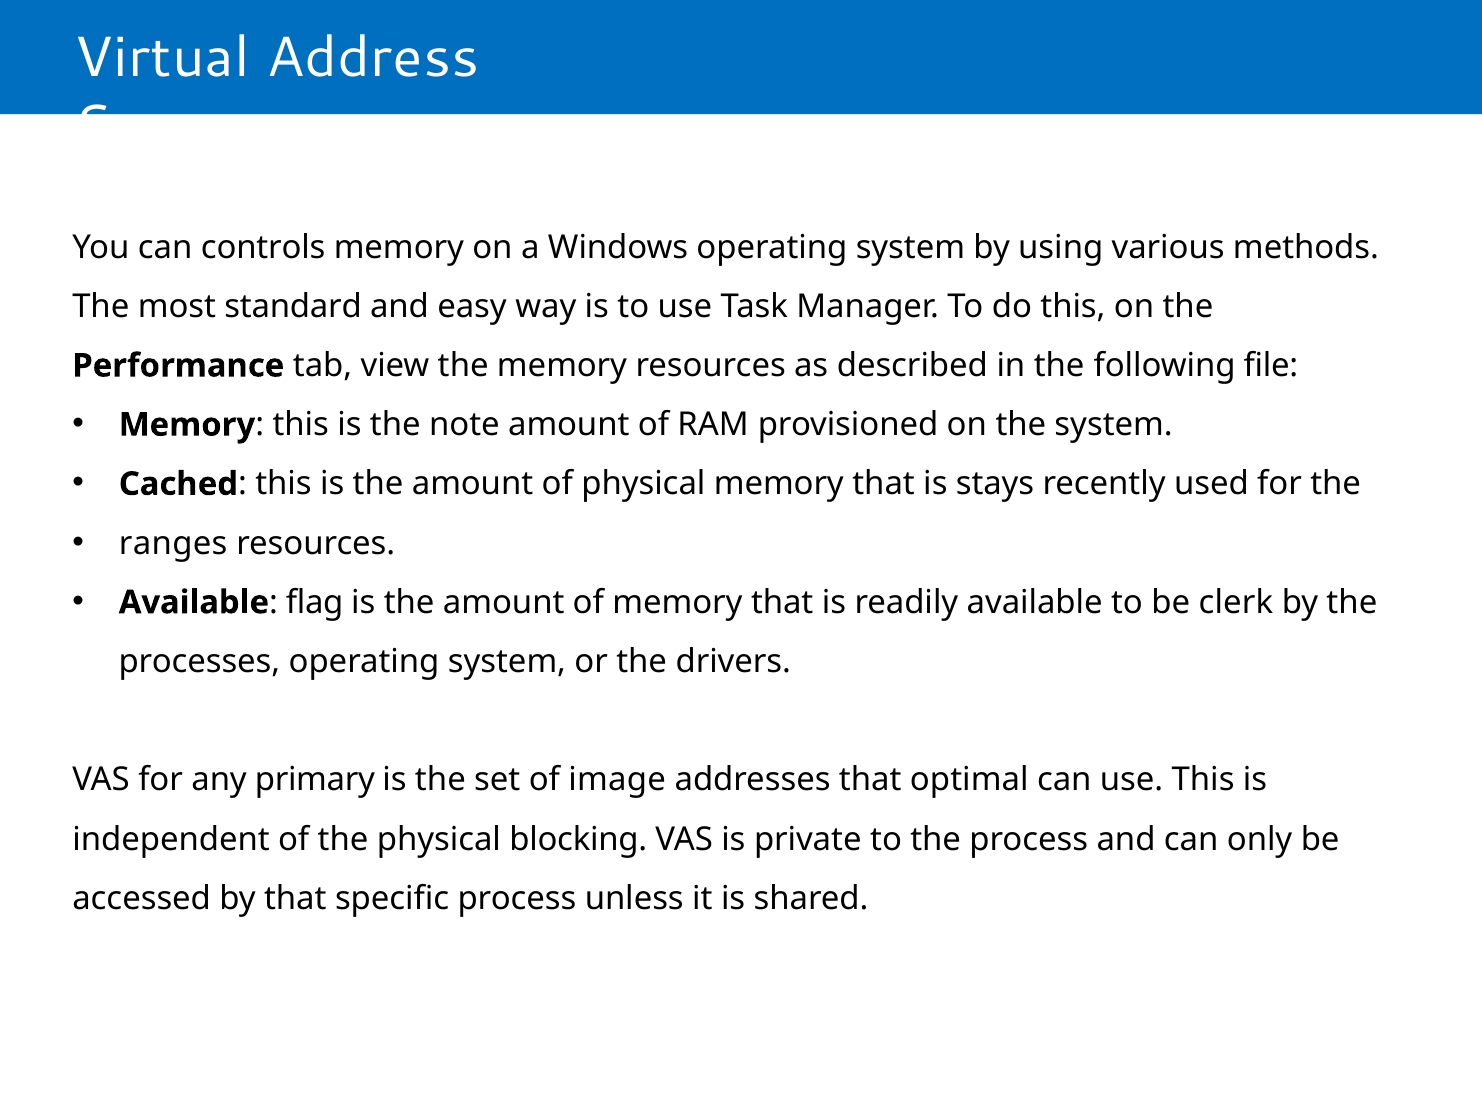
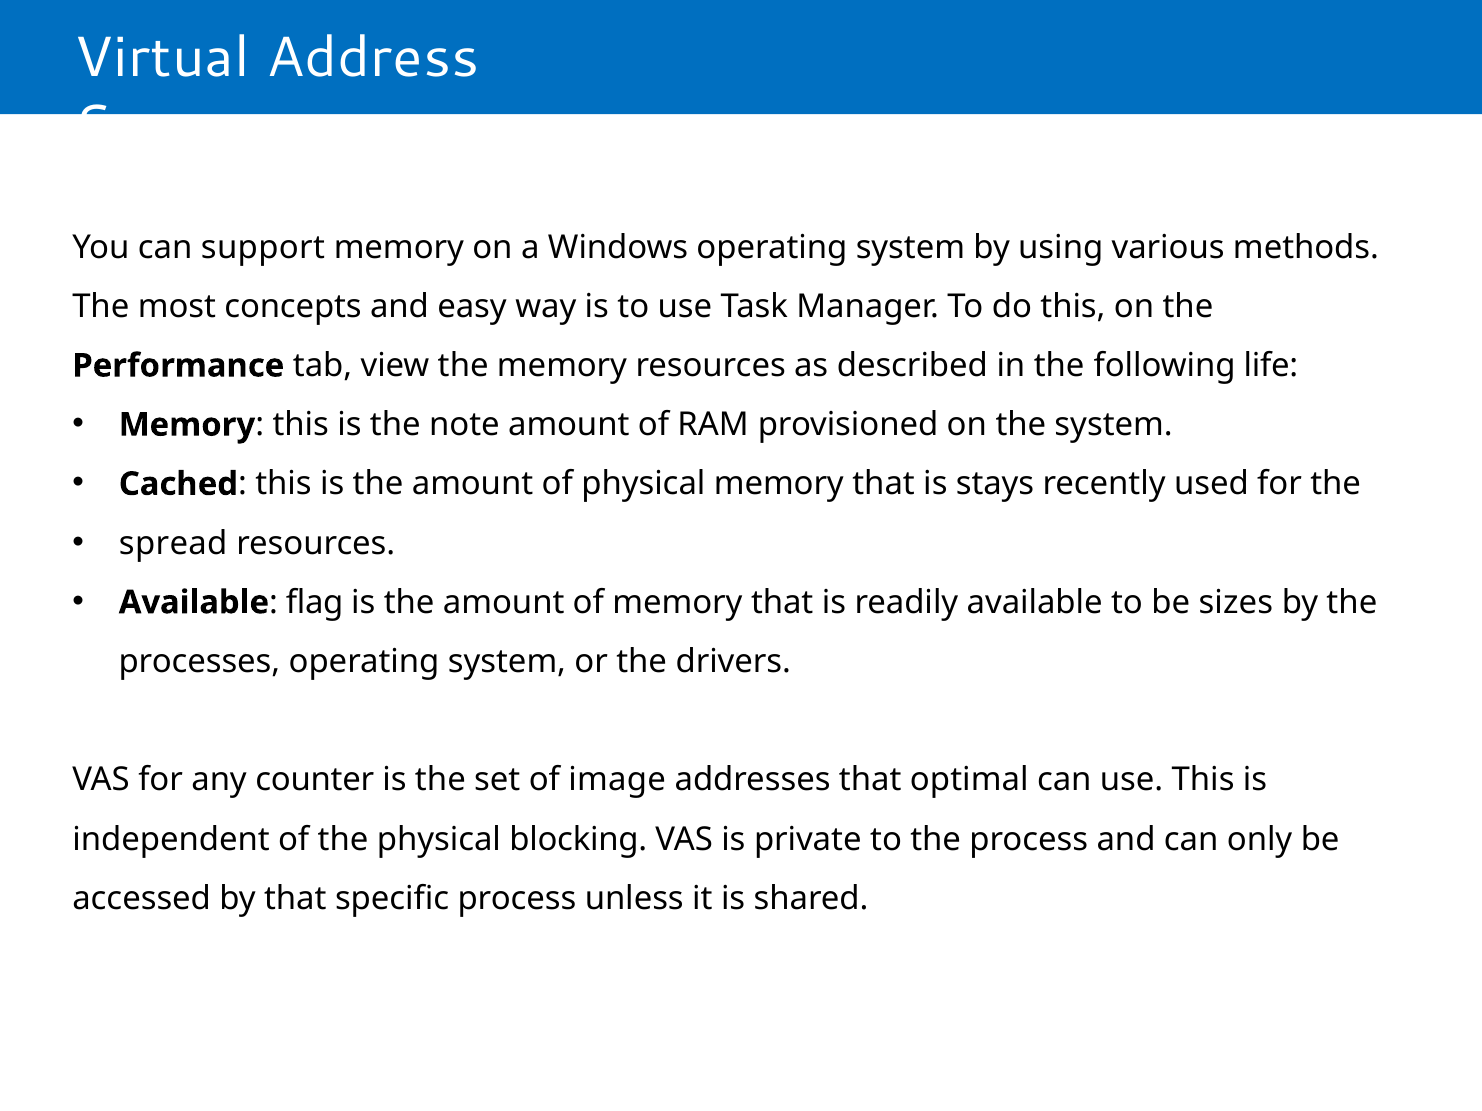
controls: controls -> support (263, 247)
standard: standard -> concepts (293, 307)
file: file -> life (1271, 366)
ranges: ranges -> spread (173, 543)
clerk: clerk -> sizes (1236, 603)
primary: primary -> counter (315, 780)
